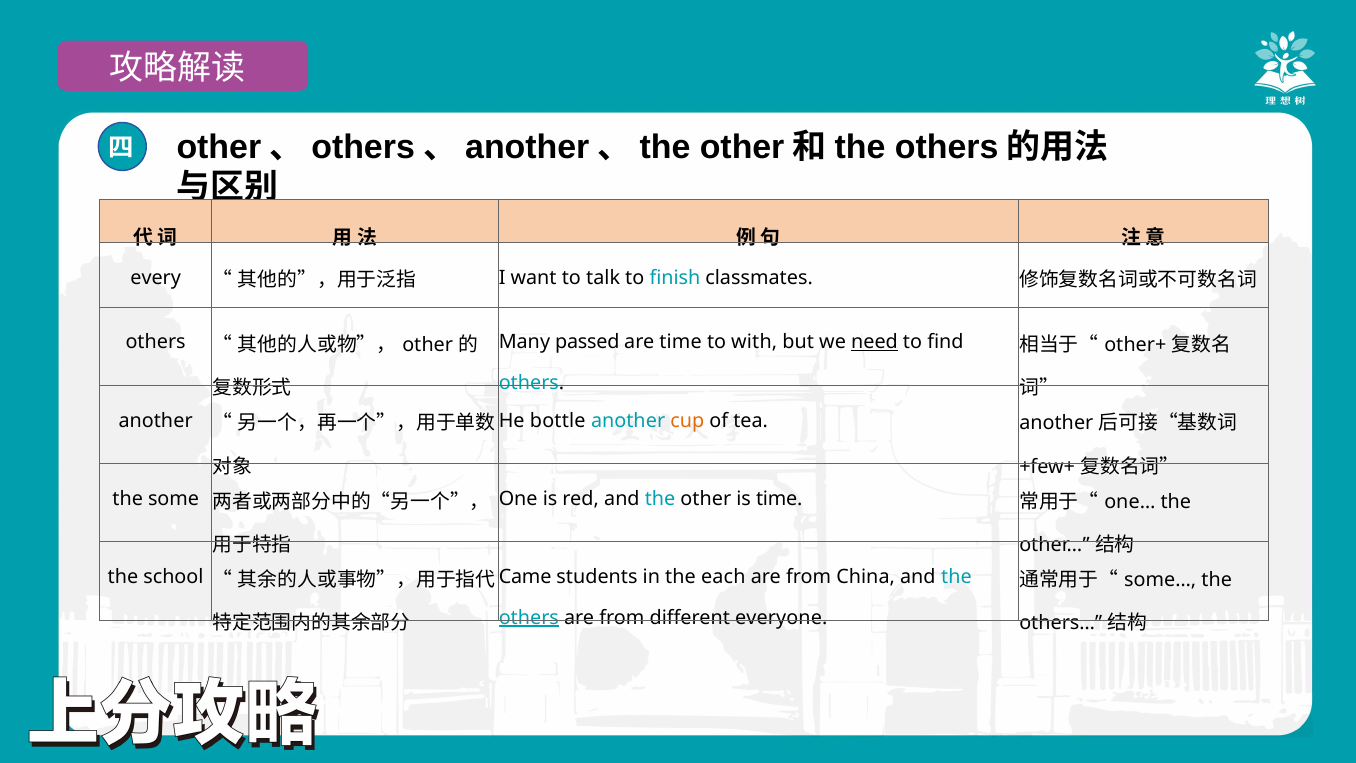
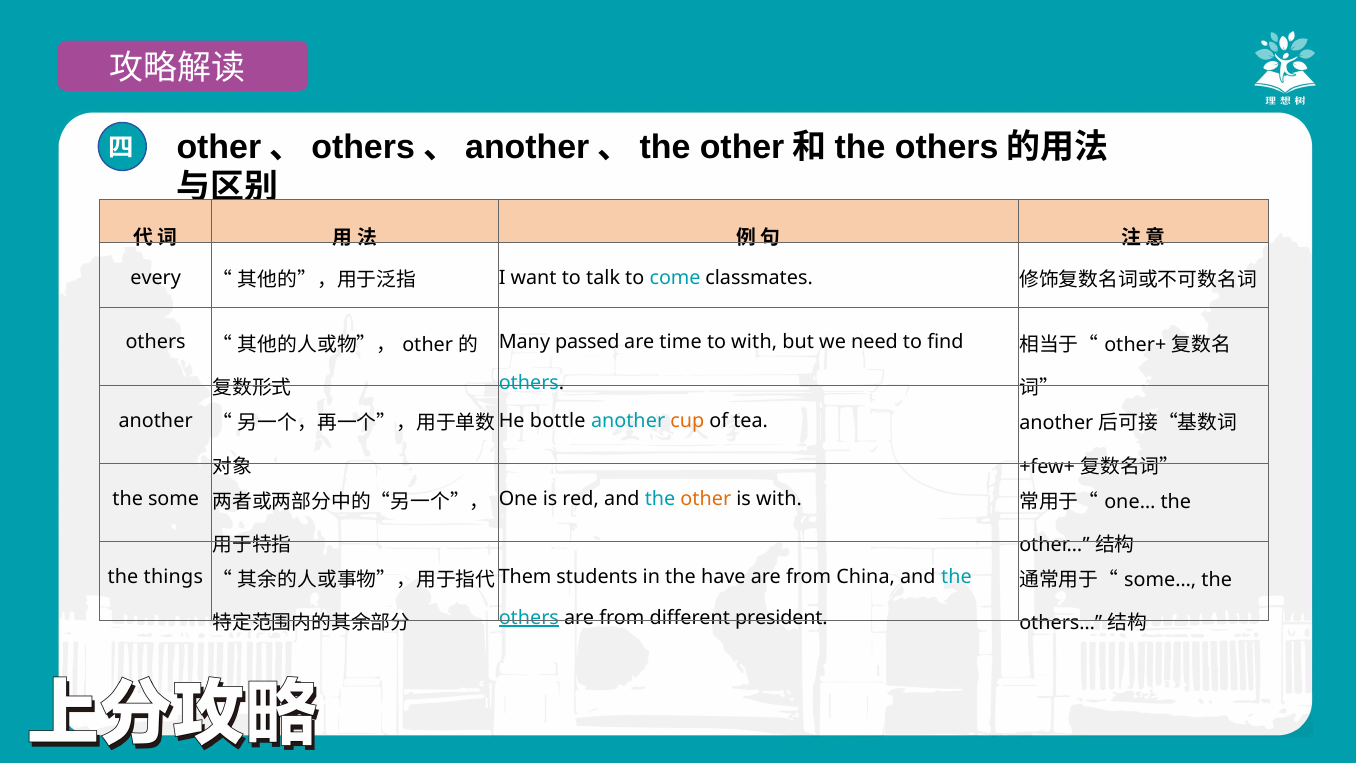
finish: finish -> come (675, 278)
need underline: present -> none (875, 342)
other colour: black -> orange (706, 499)
is time: time -> with (779, 499)
school: school -> things (173, 577)
Came: Came -> Them (525, 577)
each: each -> have (723, 577)
everyone: everyone -> president (781, 617)
